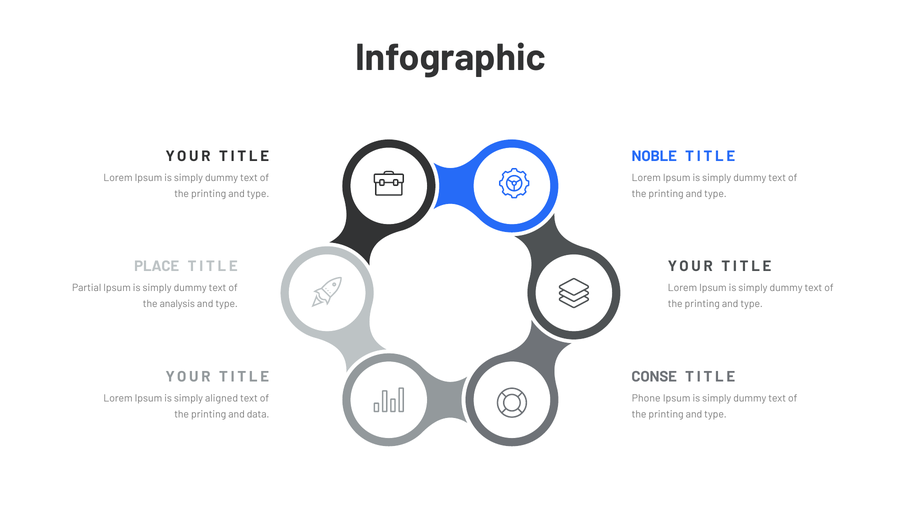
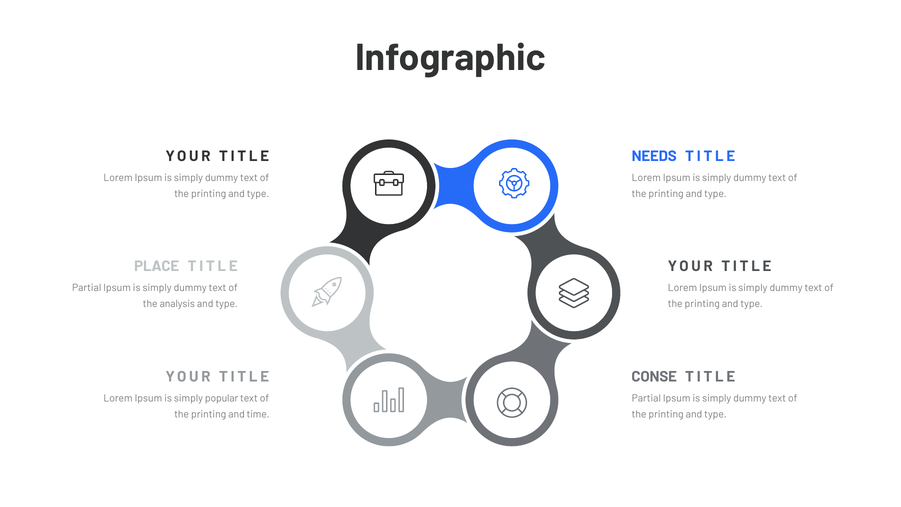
NOBLE: NOBLE -> NEEDS (654, 156)
aligned: aligned -> popular (222, 398)
Phone: Phone -> Partial (646, 398)
data: data -> time (258, 414)
